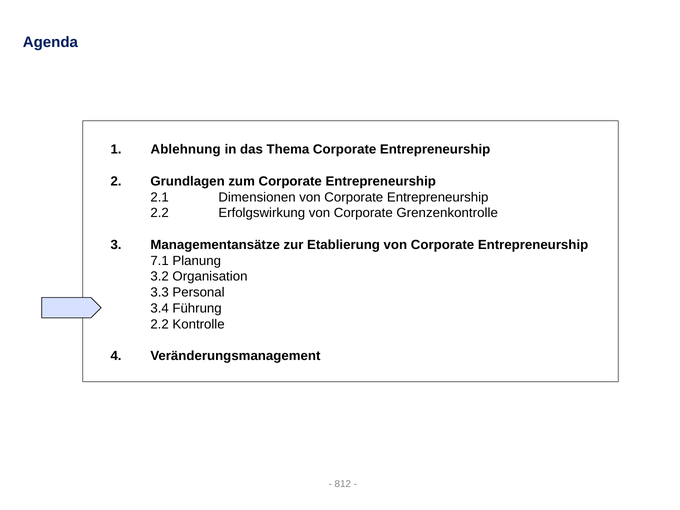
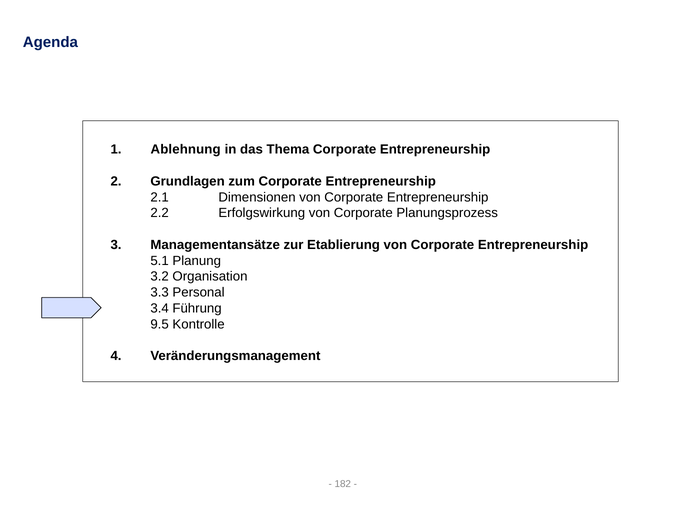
Grenzenkontrolle: Grenzenkontrolle -> Planungsprozess (447, 213)
7.1: 7.1 -> 5.1 (160, 261)
2.2: 2.2 -> 9.5 (160, 324)
812: 812 -> 182 (343, 484)
